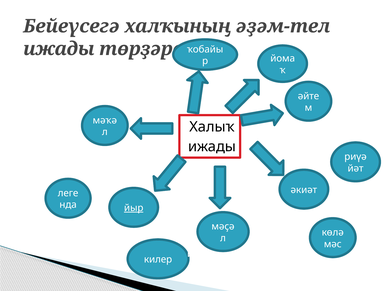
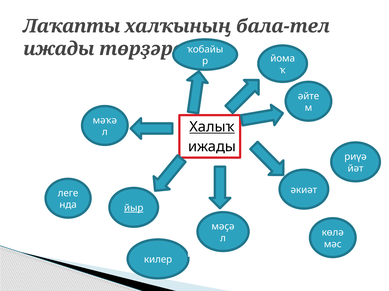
Бейеүсегә: Бейеүсегә -> Лаҡапты (72, 26)
әҙәм-тел: әҙәм-тел -> бала-тел (283, 26)
Халыҡ underline: none -> present (212, 127)
